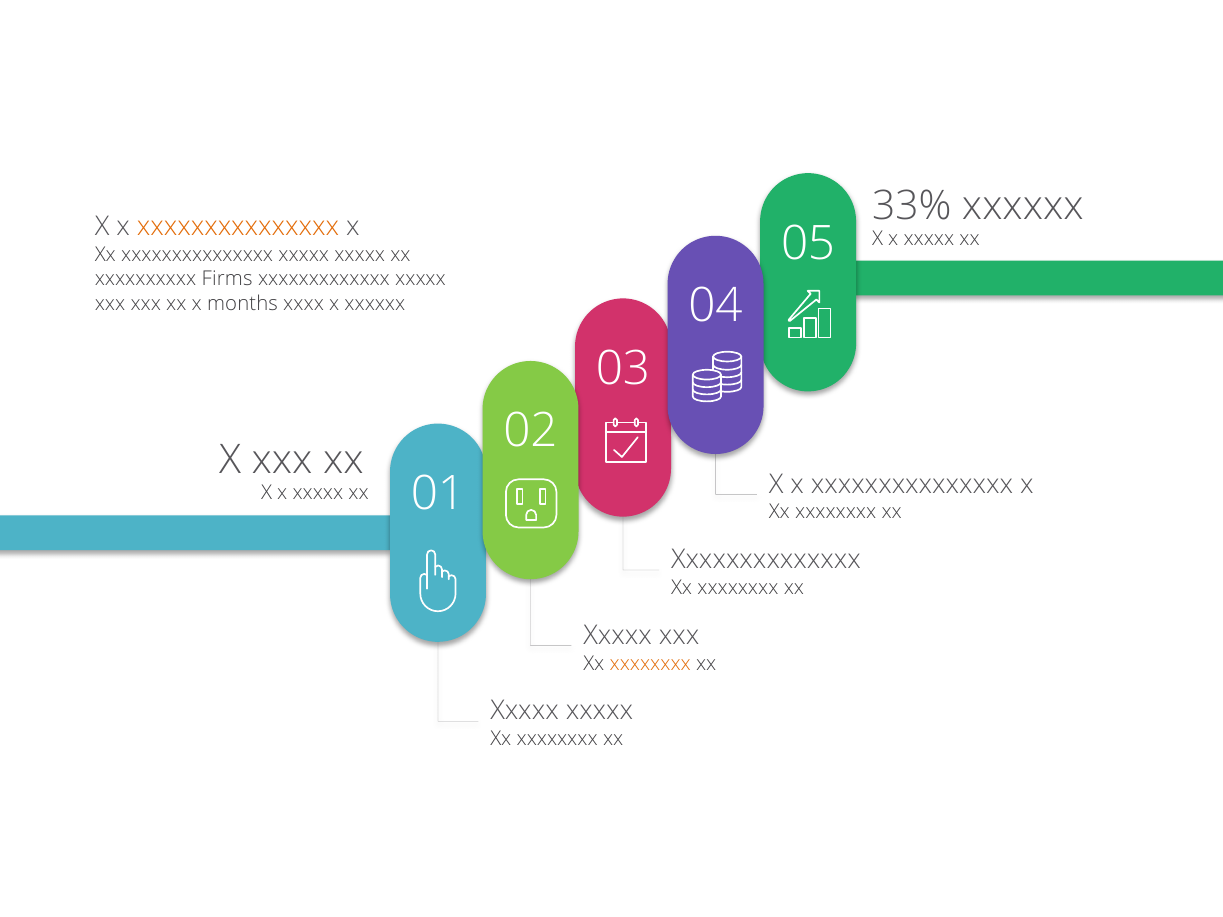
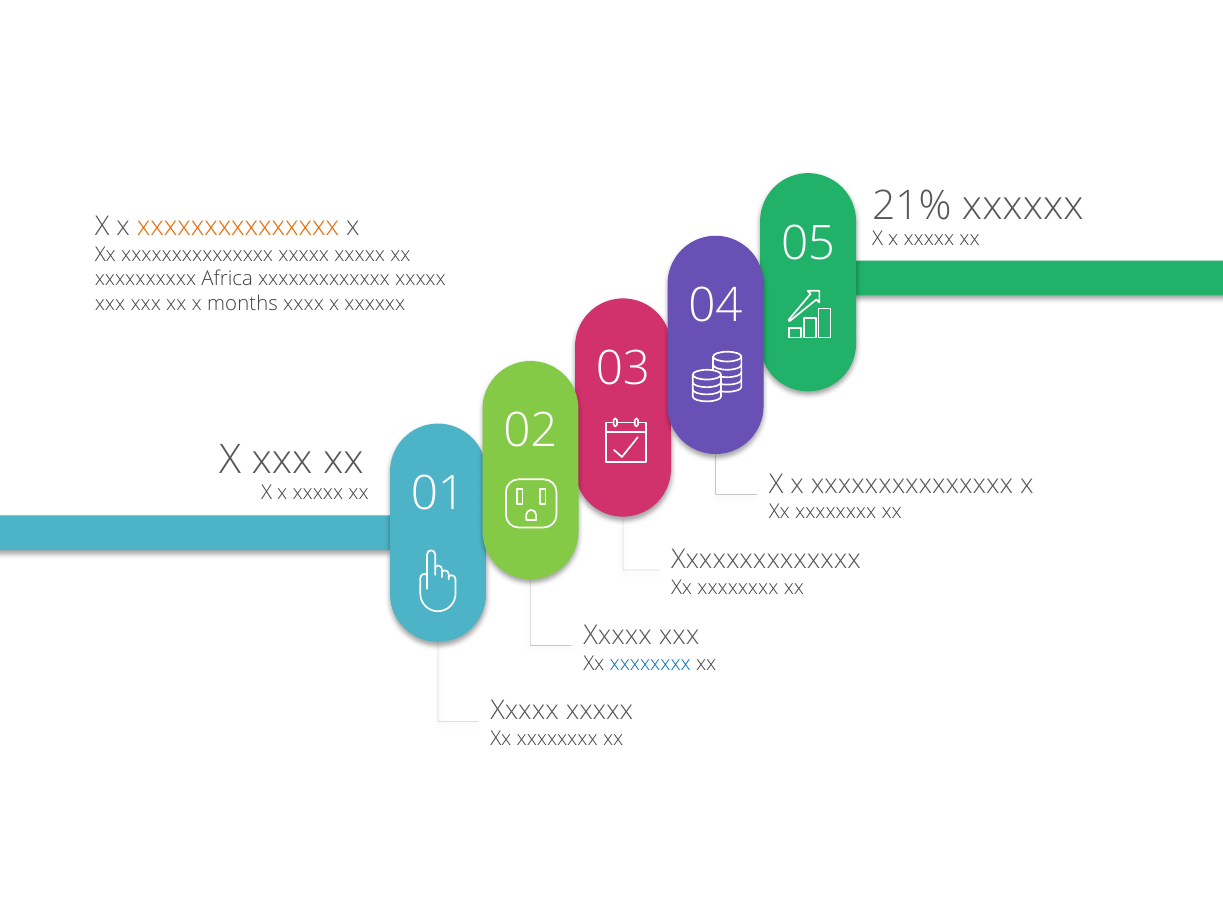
33%: 33% -> 21% (912, 206)
Firms: Firms -> Africa (227, 279)
xxxxxxxx colour: orange -> blue (650, 664)
